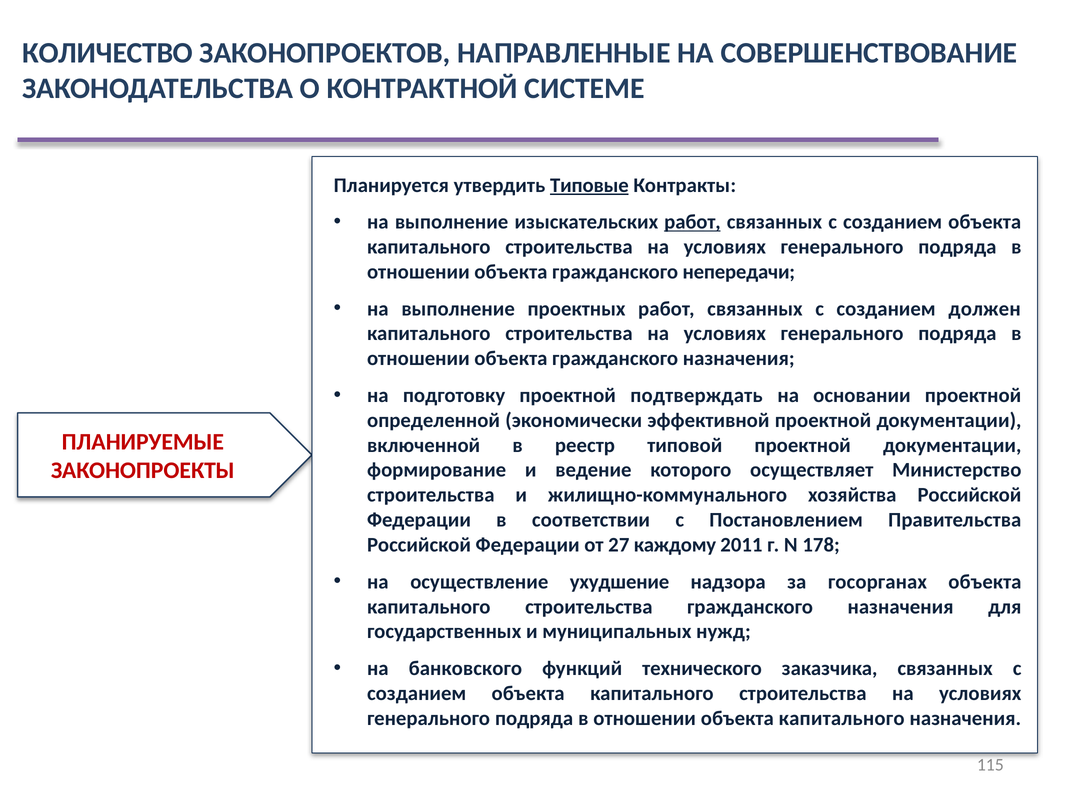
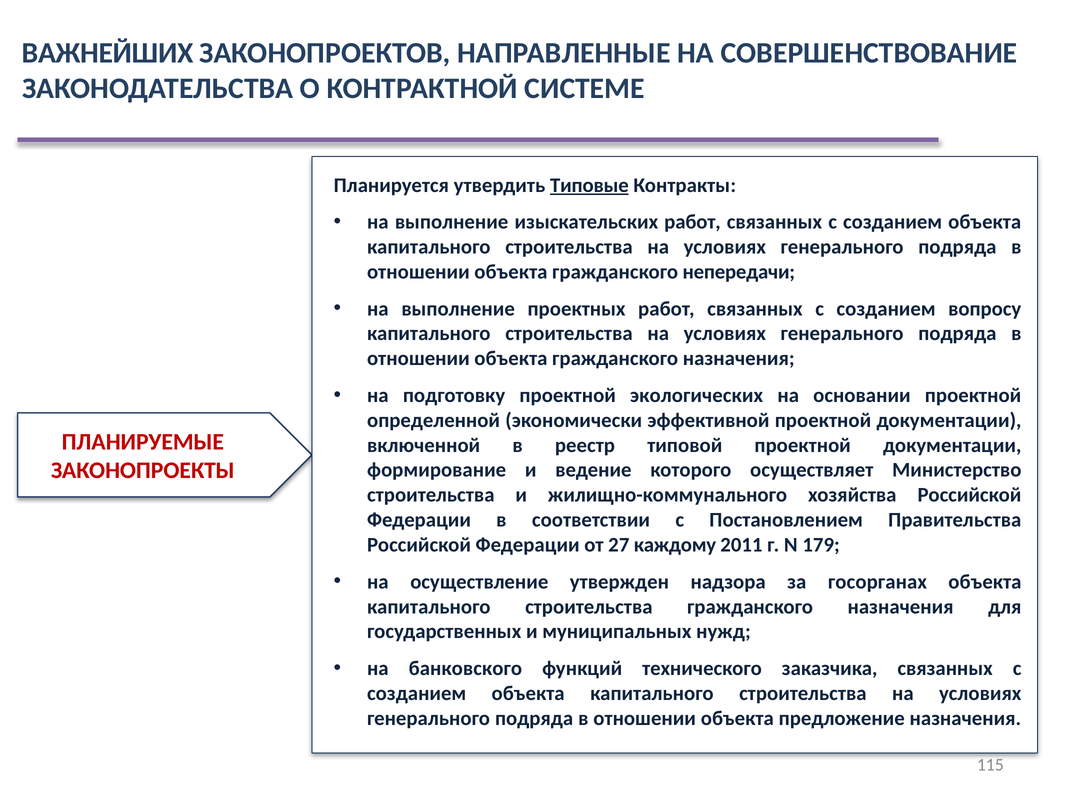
КОЛИЧЕСТВО: КОЛИЧЕСТВО -> ВАЖНЕЙШИХ (108, 53)
работ underline: present -> none (692, 222)
должен: должен -> вопросу (985, 309)
подтверждать: подтверждать -> экологических (697, 395)
178: 178 -> 179 (821, 545)
ухудшение: ухудшение -> утвержден (619, 582)
отношении объекта капитального: капитального -> предложение (842, 718)
